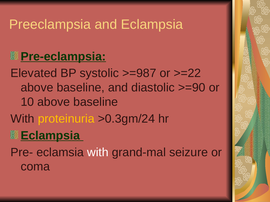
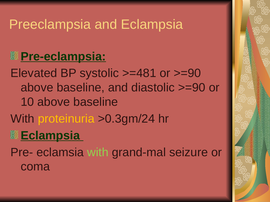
>=987: >=987 -> >=481 (139, 73)
or >=22: >=22 -> >=90 (187, 73)
with colour: white -> light green (98, 153)
